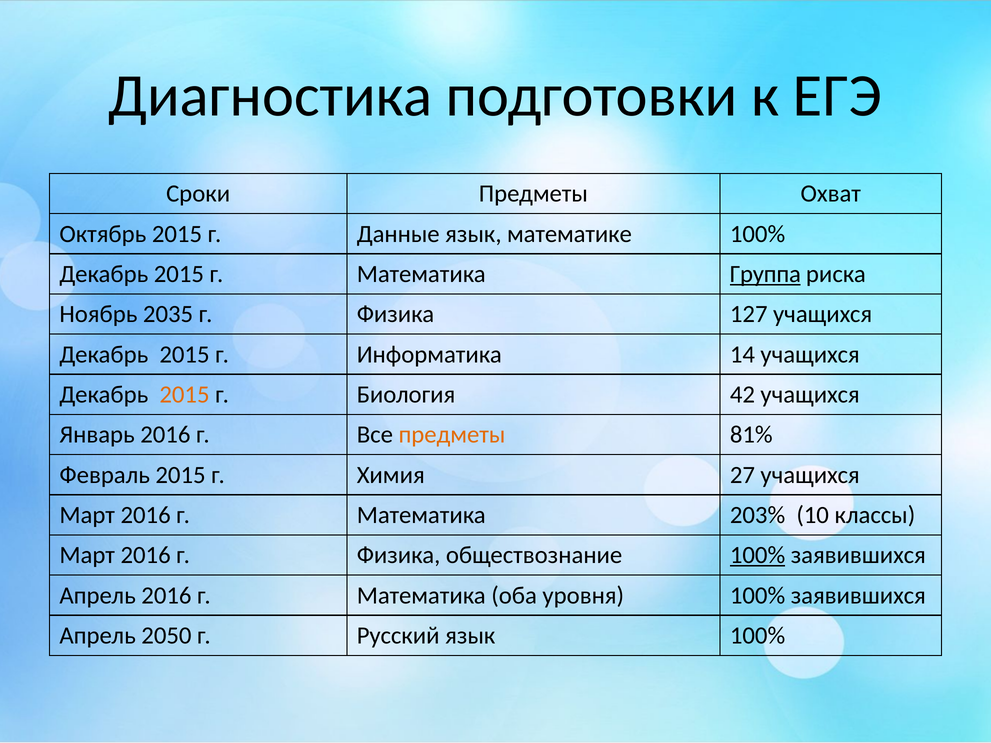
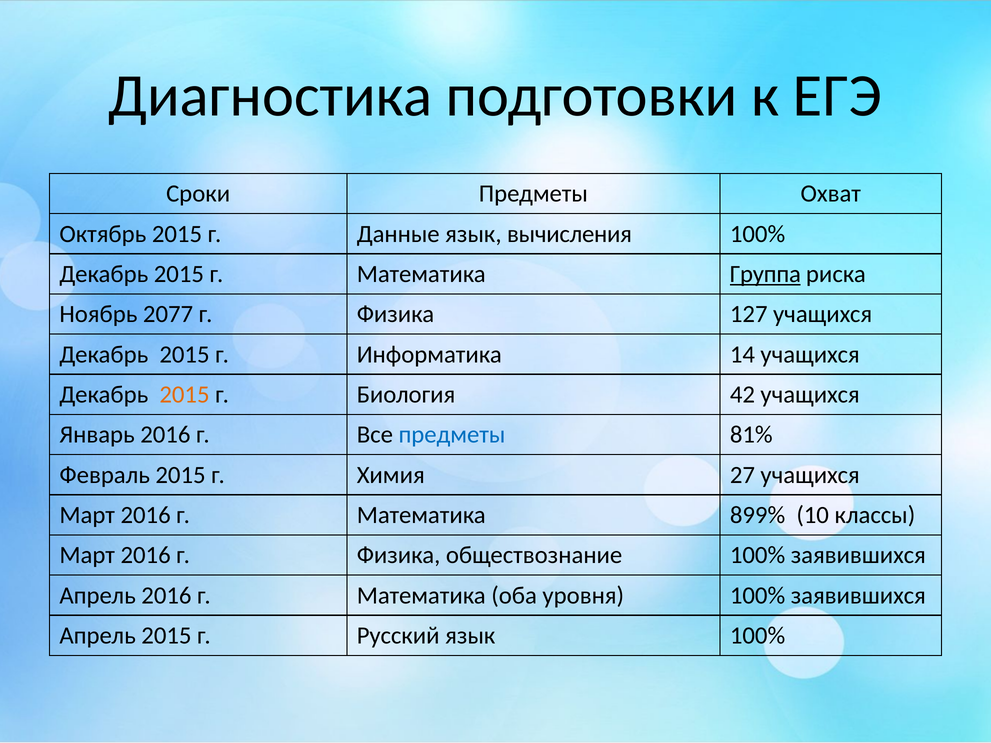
математике: математике -> вычисления (570, 234)
2035: 2035 -> 2077 (168, 314)
предметы colour: orange -> blue (452, 435)
203%: 203% -> 899% (758, 515)
100% underline: present -> none (758, 555)
Апрель 2050: 2050 -> 2015 (166, 636)
